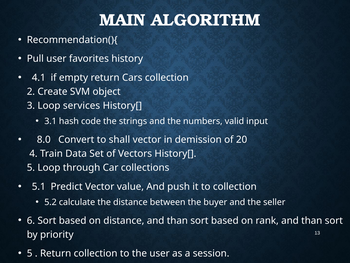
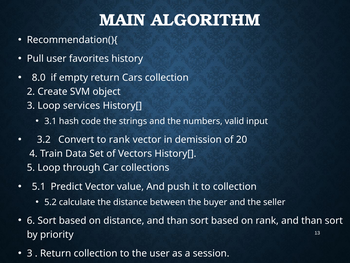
4.1: 4.1 -> 8.0 (39, 77)
8.0: 8.0 -> 3.2 (44, 139)
to shall: shall -> rank (119, 139)
5: 5 -> 3 (30, 253)
